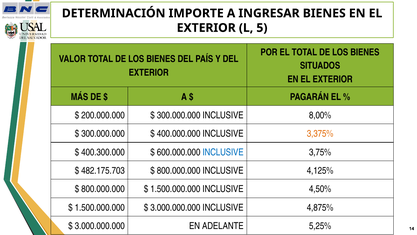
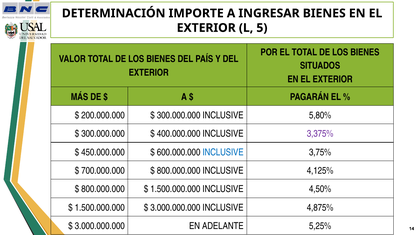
8,00%: 8,00% -> 5,80% (320, 115)
3,375% colour: orange -> purple (320, 134)
400.300.000: 400.300.000 -> 450.000.000 (103, 152)
482.175.703: 482.175.703 -> 700.000.000 (103, 170)
